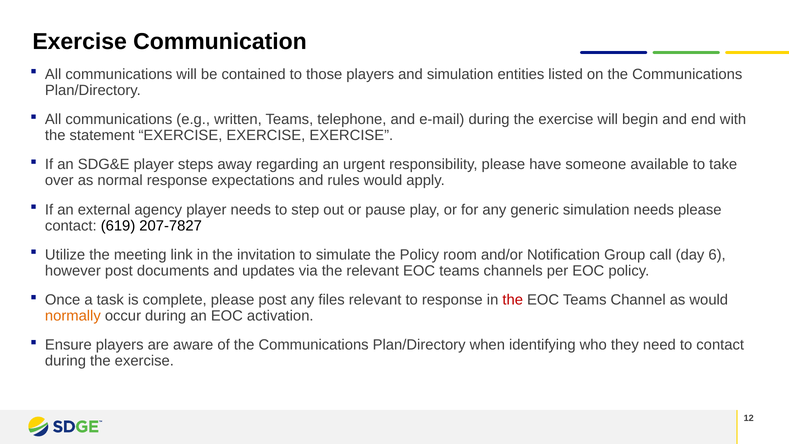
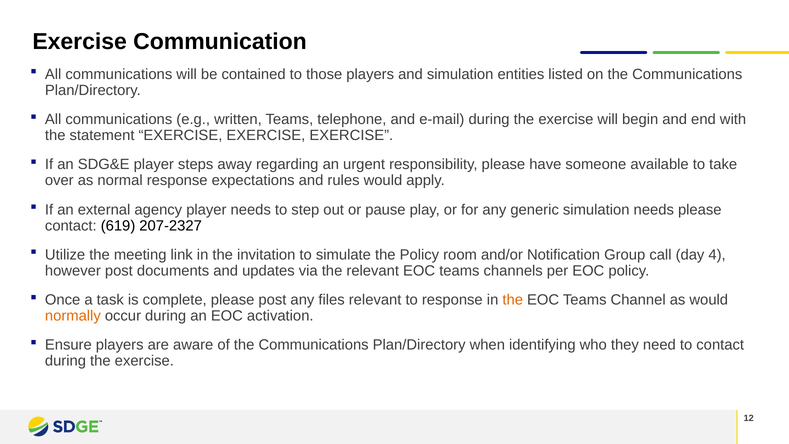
207-7827: 207-7827 -> 207-2327 (171, 226)
6: 6 -> 4 (717, 255)
the colour: red -> orange (513, 300)
